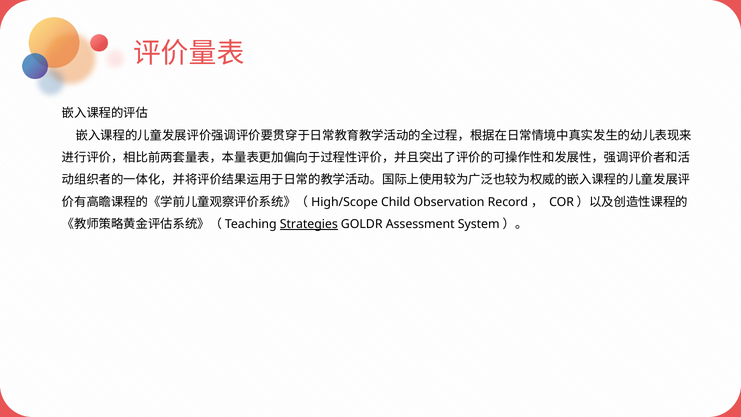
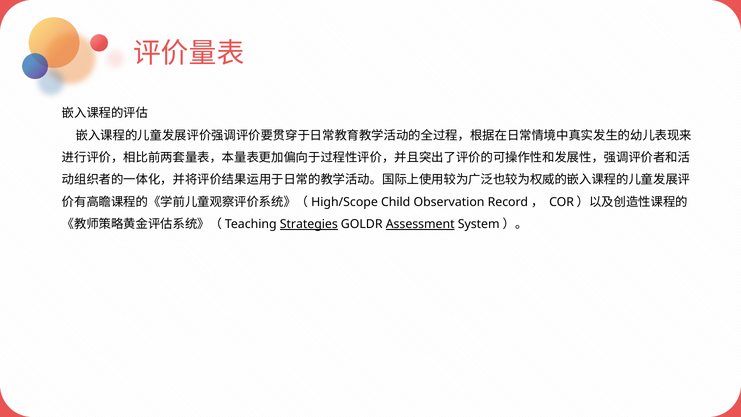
Assessment underline: none -> present (420, 224)
